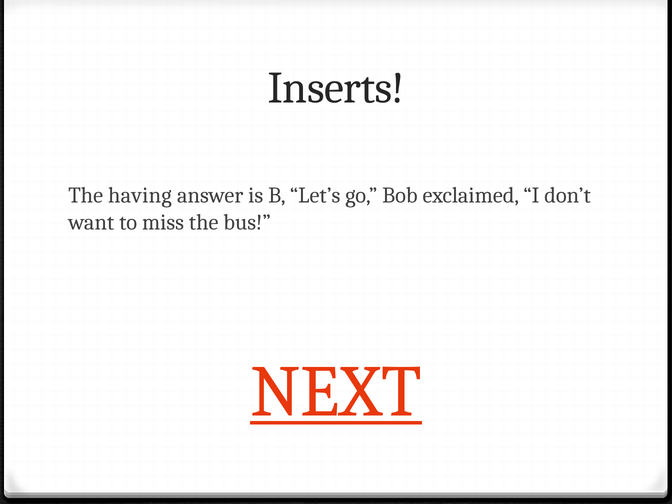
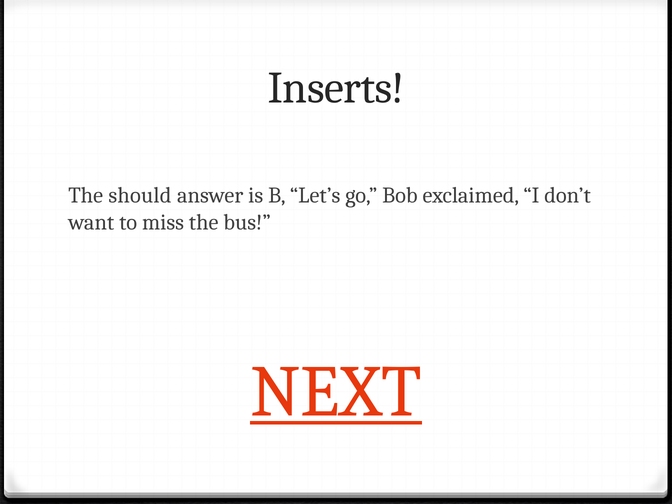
having: having -> should (140, 195)
